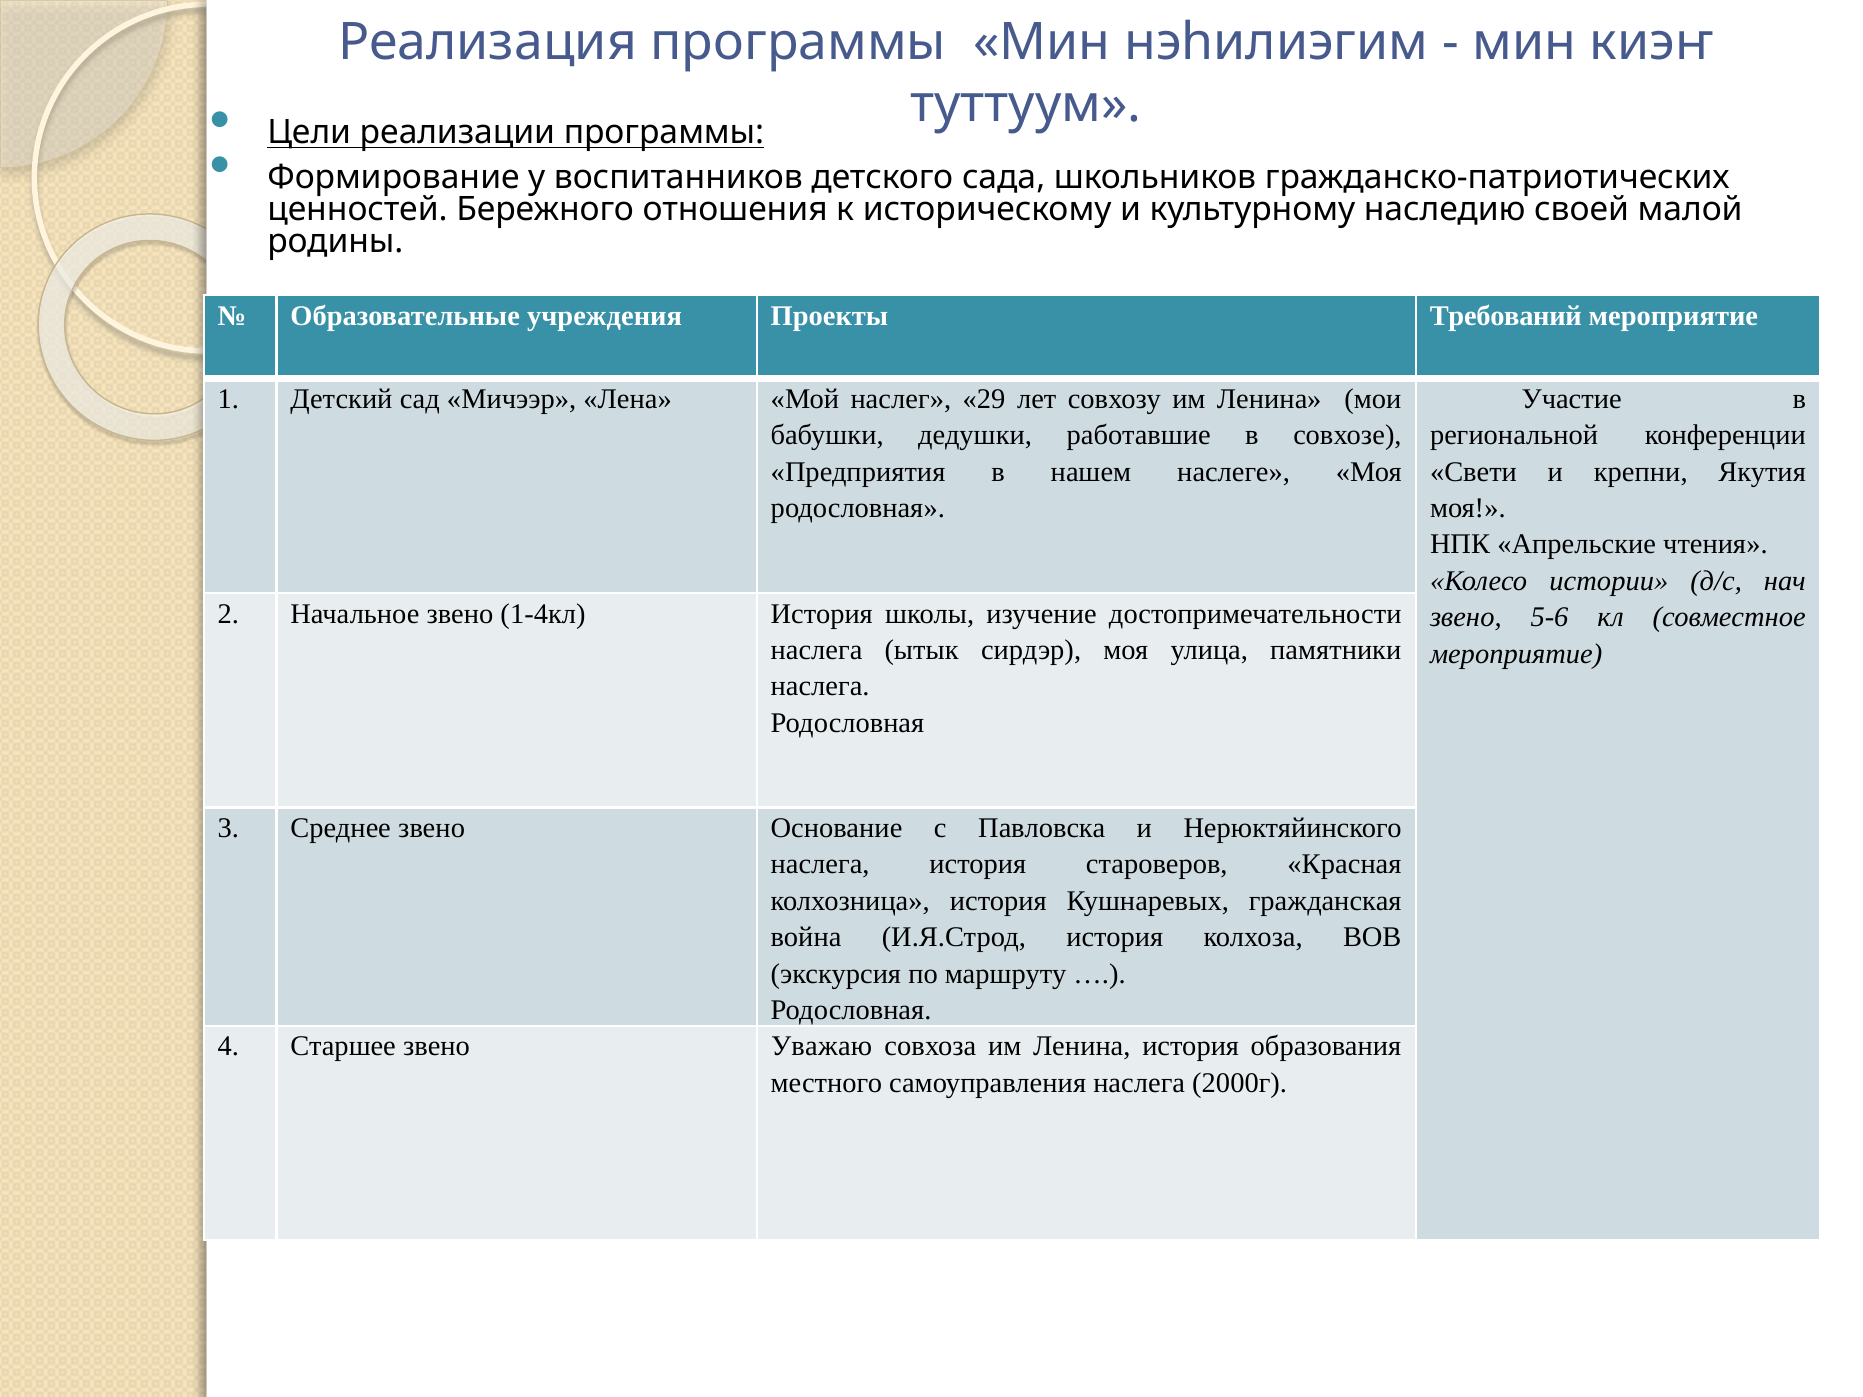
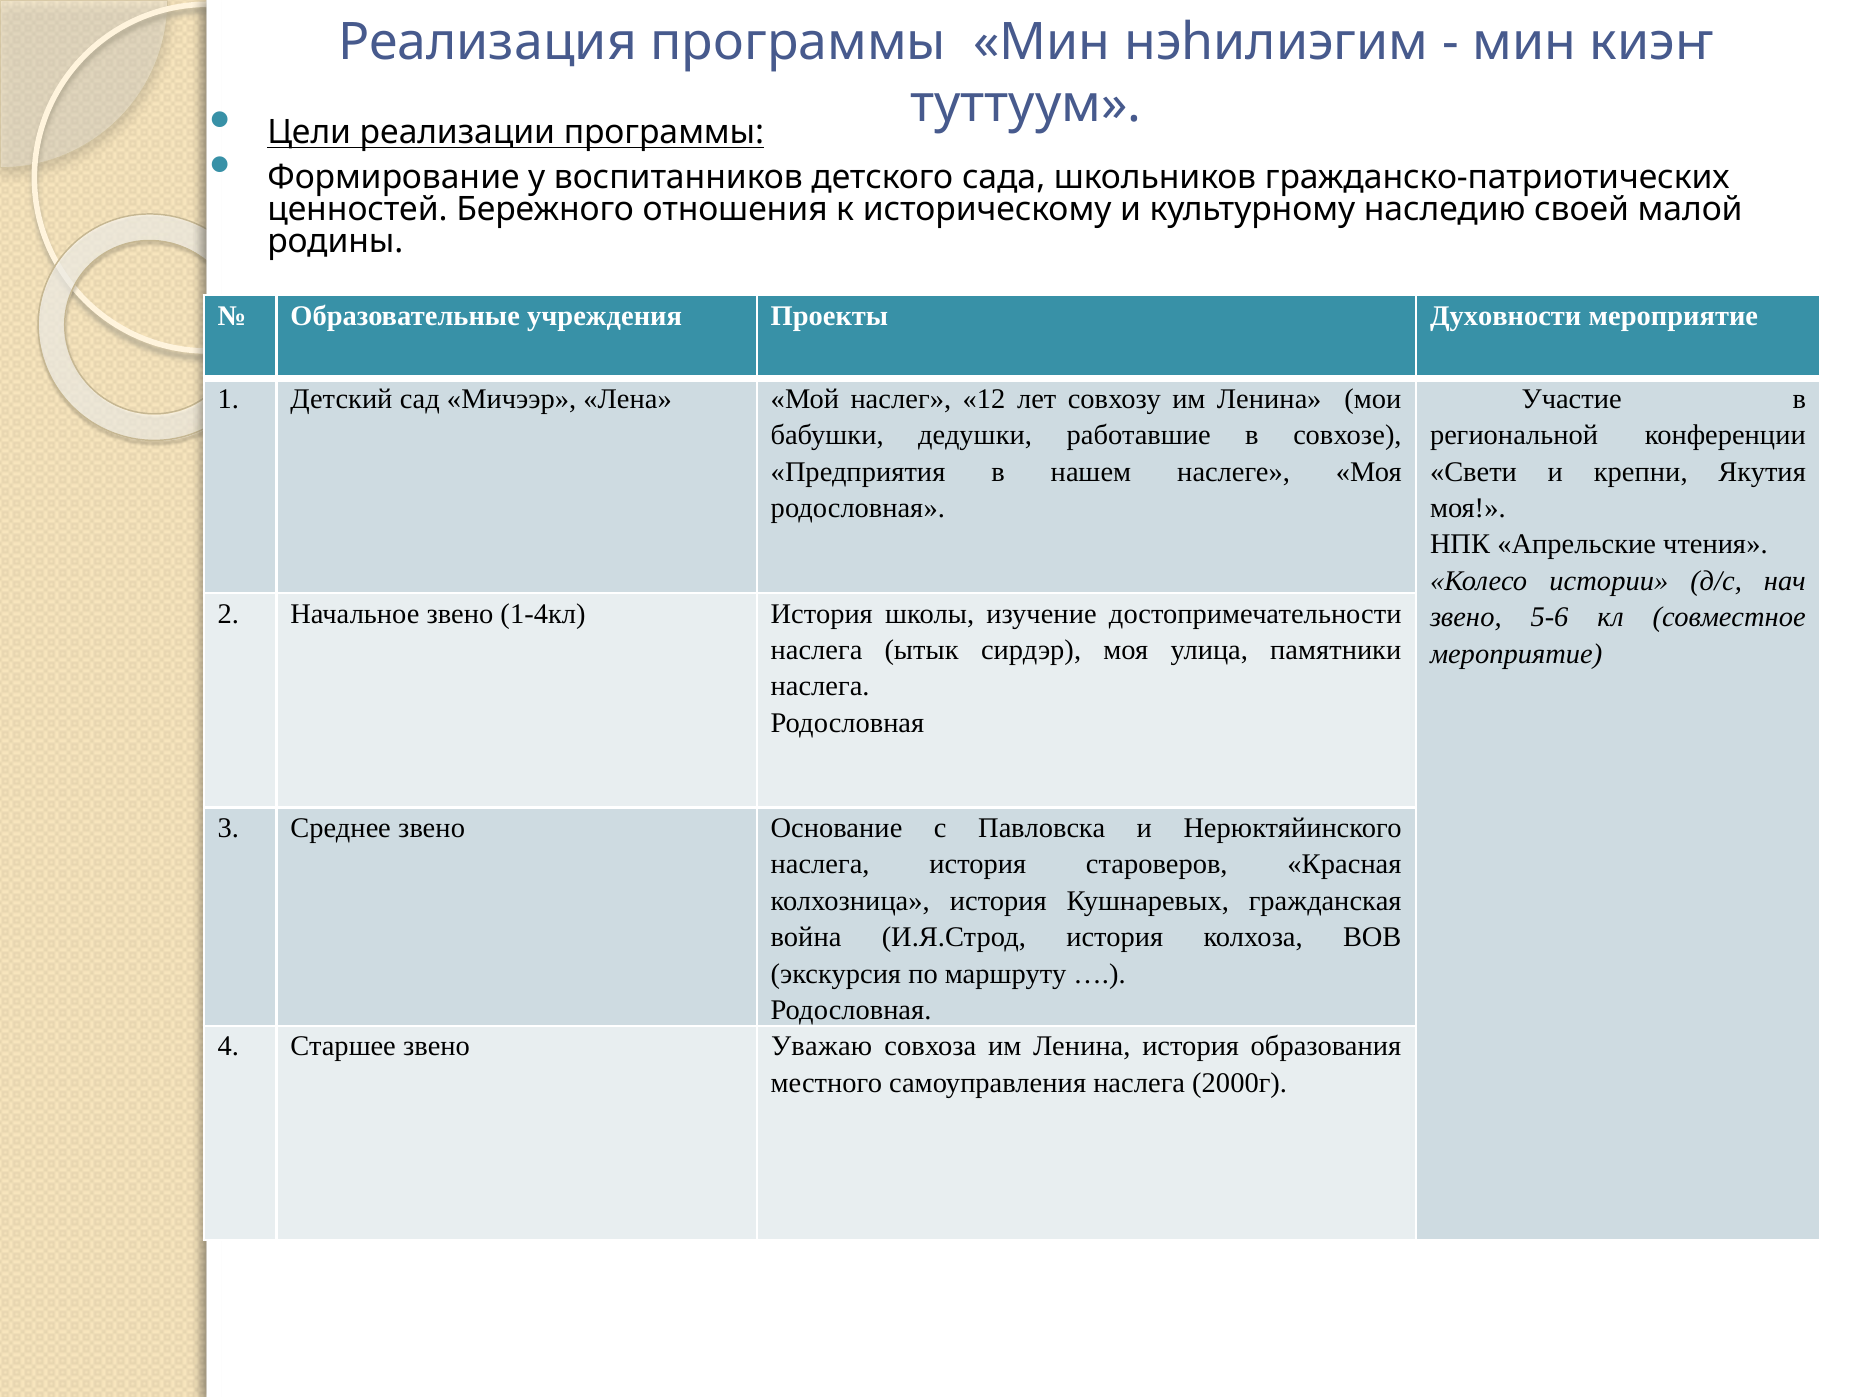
Требований: Требований -> Духовности (1506, 316)
29: 29 -> 12 (984, 399)
